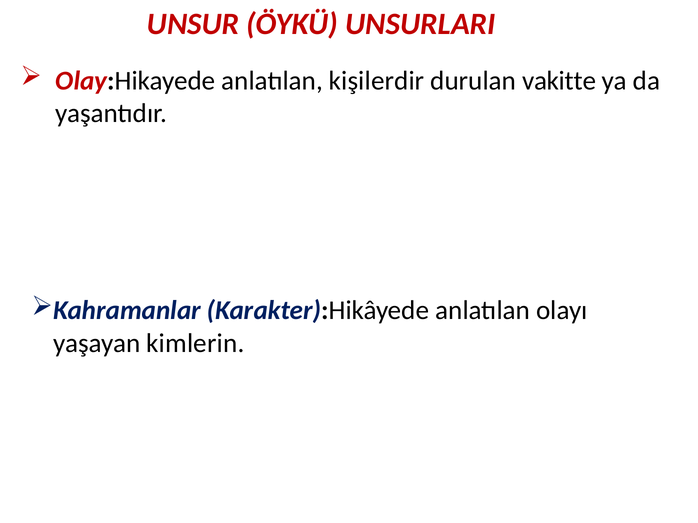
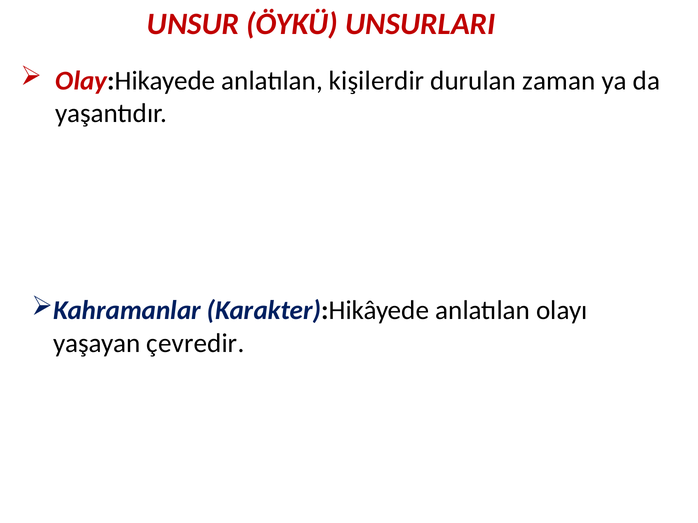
vakitte: vakitte -> zaman (559, 81)
kimlerin: kimlerin -> çevredir (195, 343)
